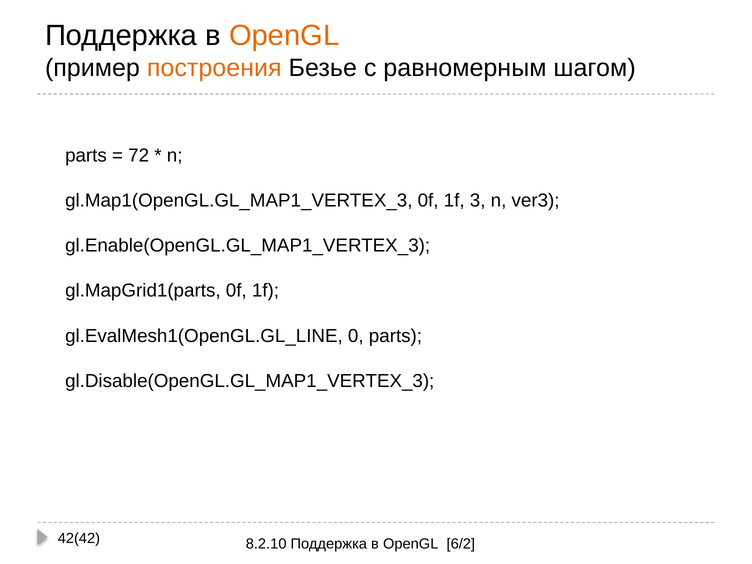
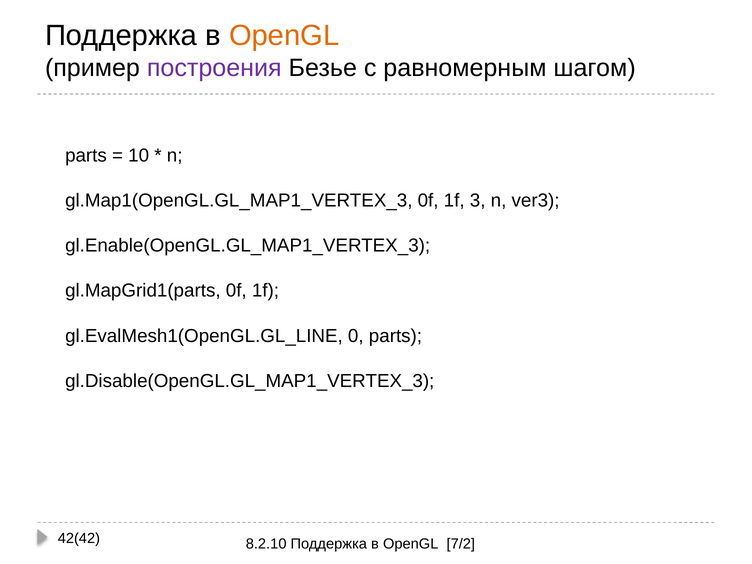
построения colour: orange -> purple (214, 68)
72: 72 -> 10 (139, 155)
6/2: 6/2 -> 7/2 (461, 544)
